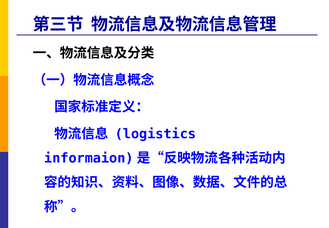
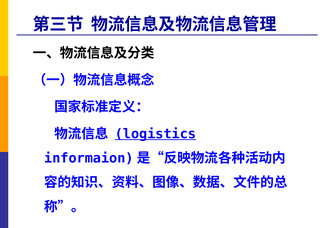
logistics underline: none -> present (155, 134)
